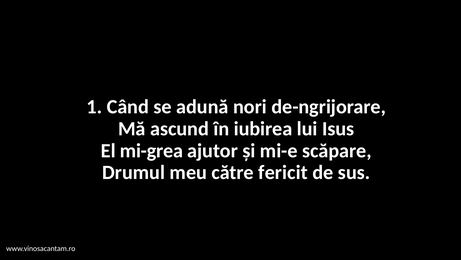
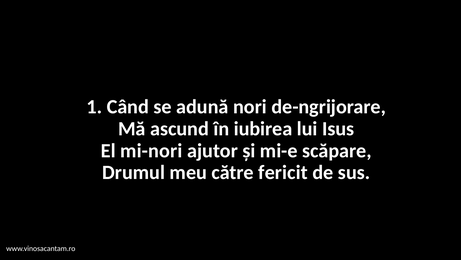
mi-grea: mi-grea -> mi-nori (151, 150)
